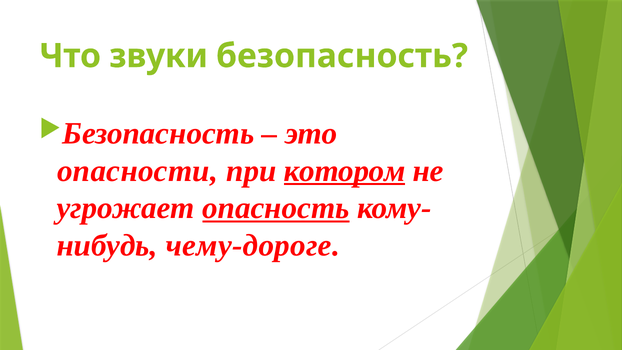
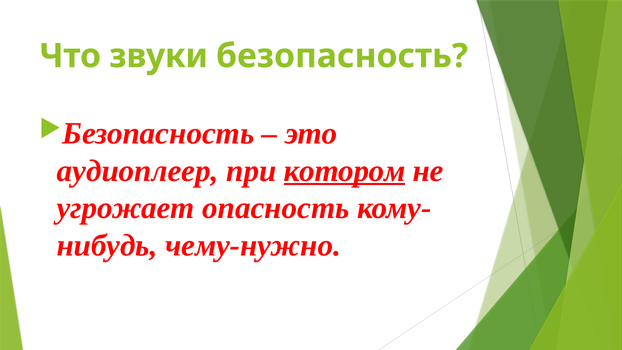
опасности: опасности -> аудиоплеер (138, 171)
опасность underline: present -> none (276, 208)
чему-дороге: чему-дороге -> чему-нужно (253, 245)
